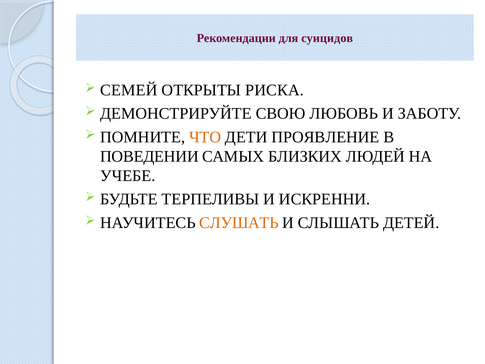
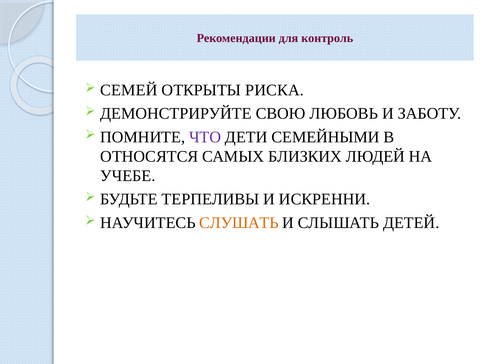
суицидов: суицидов -> контроль (327, 38)
ЧТО colour: orange -> purple (205, 137)
ПРОЯВЛЕНИЕ: ПРОЯВЛЕНИЕ -> СЕМЕЙНЫМИ (325, 137)
ПОВЕДЕНИИ: ПОВЕДЕНИИ -> ОТНОСЯТСЯ (149, 156)
